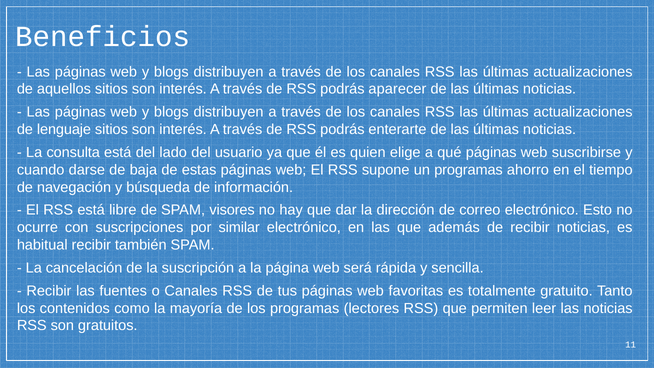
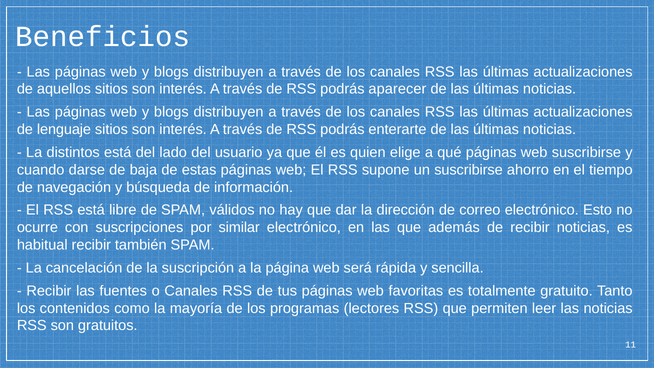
consulta: consulta -> distintos (73, 152)
un programas: programas -> suscribirse (469, 170)
visores: visores -> válidos (232, 210)
